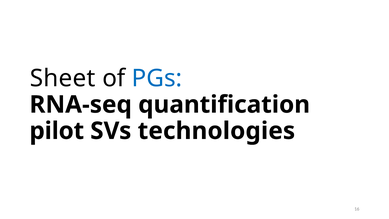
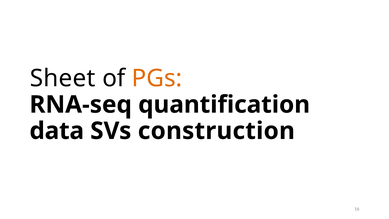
PGs colour: blue -> orange (157, 78)
pilot: pilot -> data (57, 131)
technologies: technologies -> construction (216, 131)
